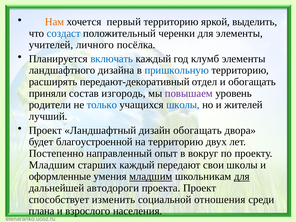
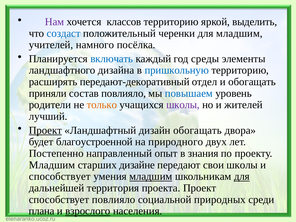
Нам colour: orange -> purple (55, 22)
первый: первый -> классов (124, 22)
для элементы: элементы -> младшим (239, 33)
личного: личного -> намного (95, 45)
клумб: клумб -> среды (205, 59)
состав изгородь: изгородь -> повлияло (124, 93)
повышаем colour: purple -> blue (189, 93)
только colour: blue -> orange (102, 105)
школы colour: blue -> purple (183, 105)
Проект underline: none -> present (45, 130)
на территорию: территорию -> природного (176, 142)
вокруг: вокруг -> знания (203, 153)
старших каждый: каждый -> дизайне (137, 165)
оформленные: оформленные -> способствует (60, 176)
автодороги: автодороги -> территория (113, 188)
способствует изменить: изменить -> повлияло (114, 200)
отношения: отношения -> природных (220, 200)
взрослого underline: none -> present (88, 211)
